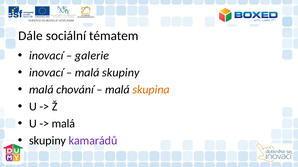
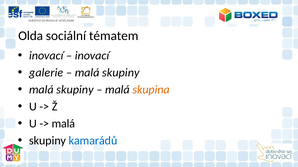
Dále: Dále -> Olda (31, 36)
galerie: galerie -> inovací (92, 56)
inovací: inovací -> galerie (46, 73)
chování: chování -> skupiny (75, 90)
kamarádů colour: purple -> blue (93, 141)
